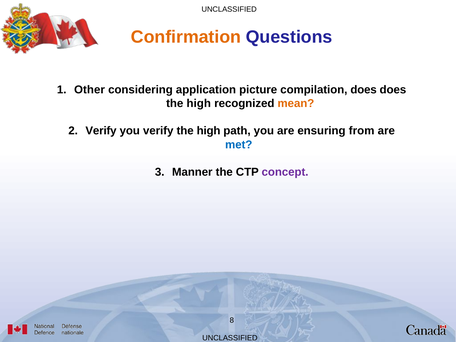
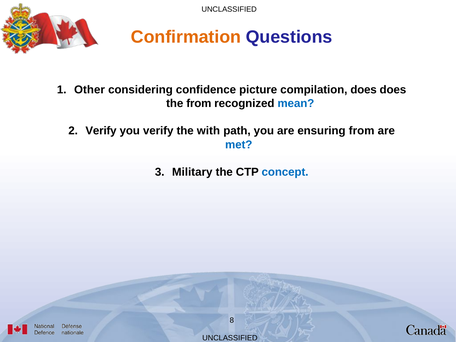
application: application -> confidence (206, 90)
high: high -> from (199, 104)
mean colour: orange -> blue (296, 104)
verify the high: high -> with (208, 131)
Manner: Manner -> Military (192, 172)
concept colour: purple -> blue (285, 172)
